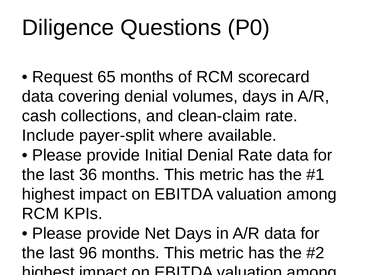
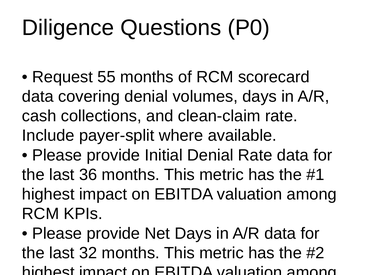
65: 65 -> 55 (107, 77)
96: 96 -> 32 (88, 253)
